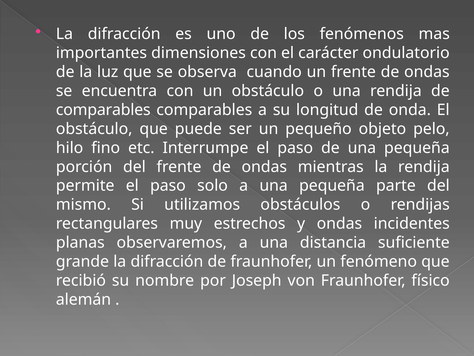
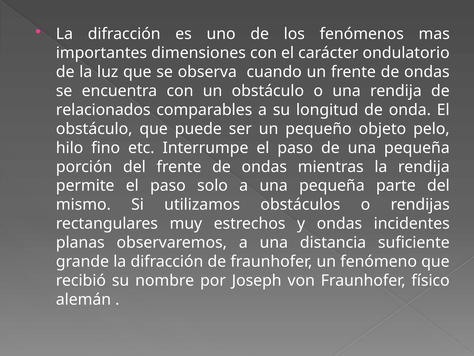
comparables: comparables -> relacionados (103, 110)
